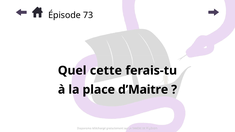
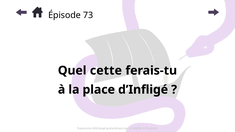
d’Maitre: d’Maitre -> d’Infligé (143, 90)
